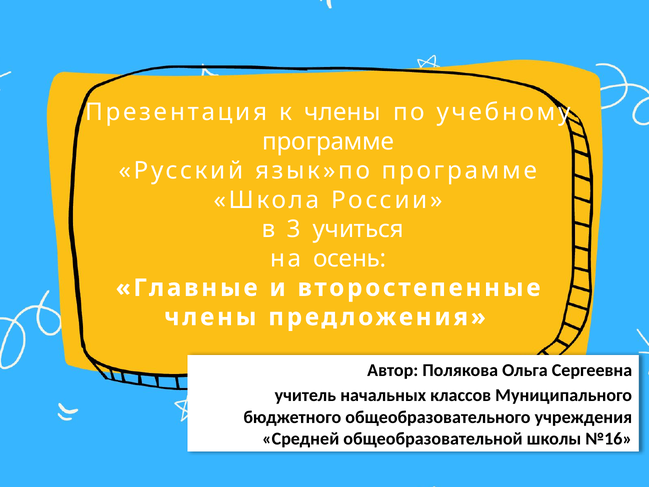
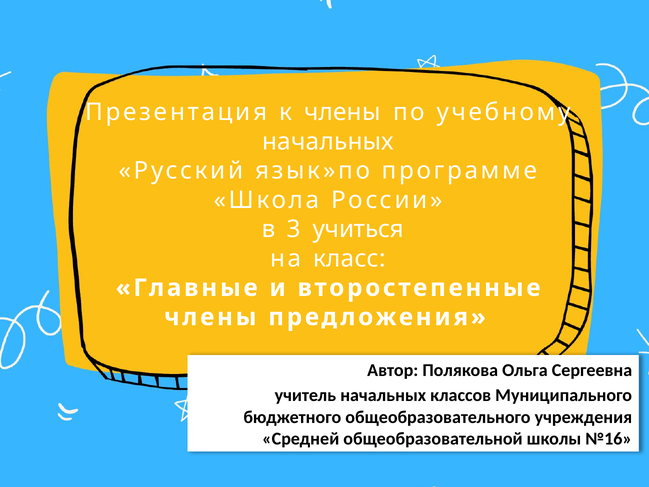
программе: программе -> начальных (328, 142)
осень: осень -> класс (349, 258)
